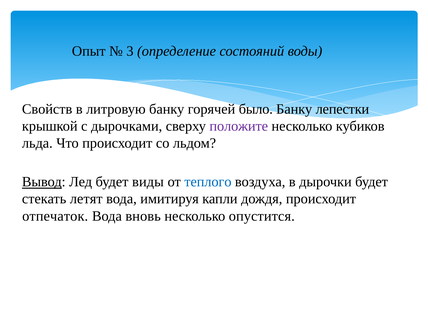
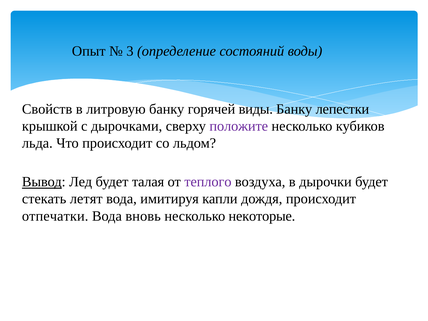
было: было -> виды (256, 109)
виды: виды -> талая (148, 182)
теплого colour: blue -> purple (208, 182)
отпечаток: отпечаток -> отпечатки (55, 216)
опустится: опустится -> некоторые (262, 216)
